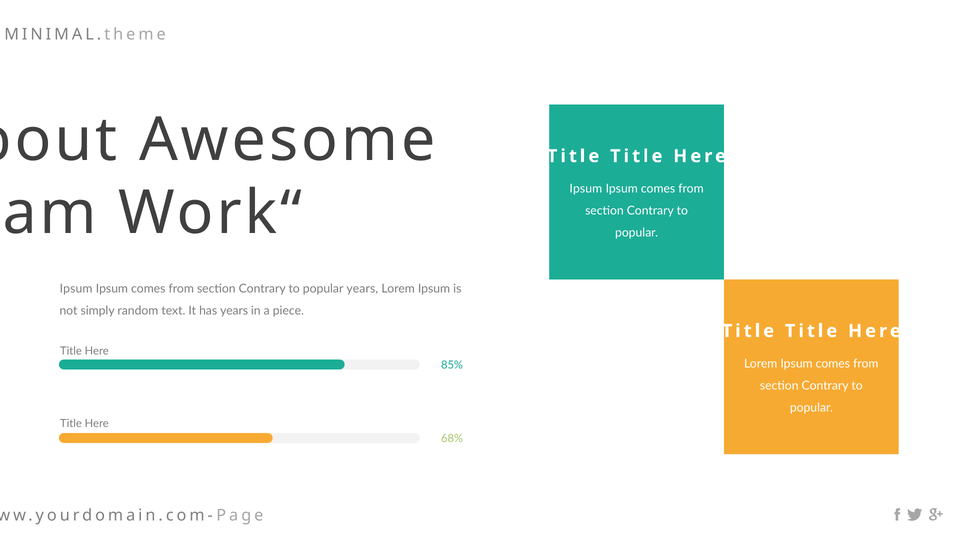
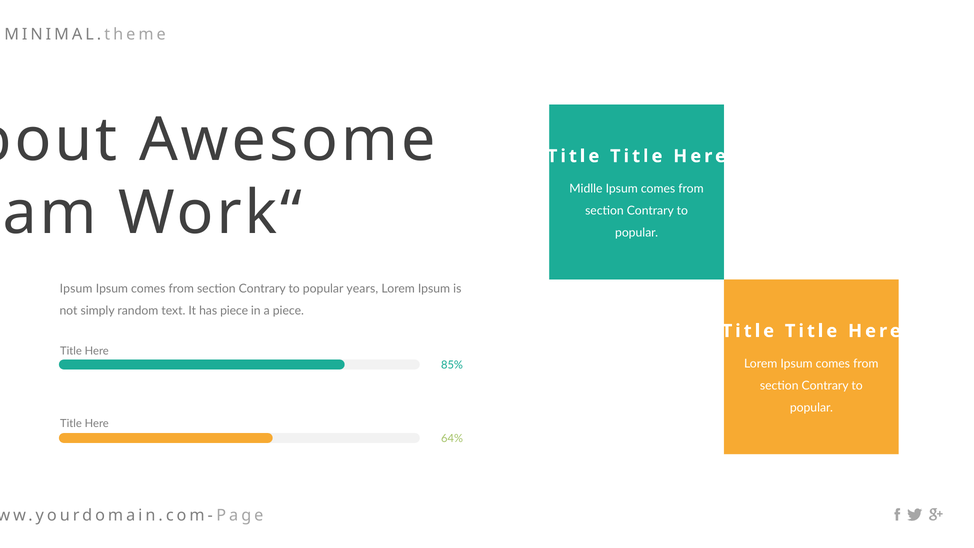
Ipsum: Ipsum -> Midlle (586, 189)
has years: years -> piece (234, 310)
68%: 68% -> 64% (452, 438)
